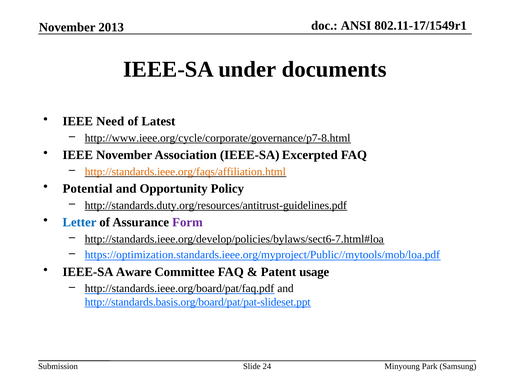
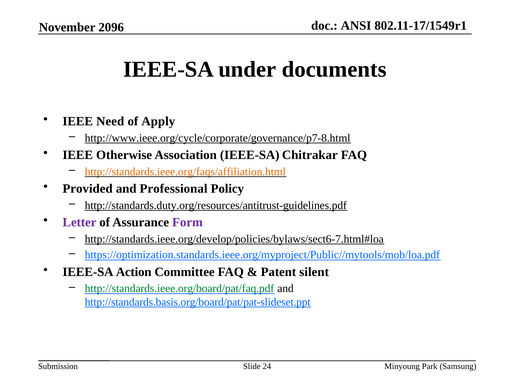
2013: 2013 -> 2096 (111, 27)
Latest: Latest -> Apply (158, 122)
IEEE November: November -> Otherwise (124, 155)
Excerpted: Excerpted -> Chitrakar (310, 155)
Potential: Potential -> Provided (88, 189)
Opportunity: Opportunity -> Professional (174, 189)
Letter colour: blue -> purple (79, 223)
Aware: Aware -> Action (134, 272)
usage: usage -> silent (314, 272)
http://standards.ieee.org/board/pat/faq.pdf colour: black -> green (179, 289)
